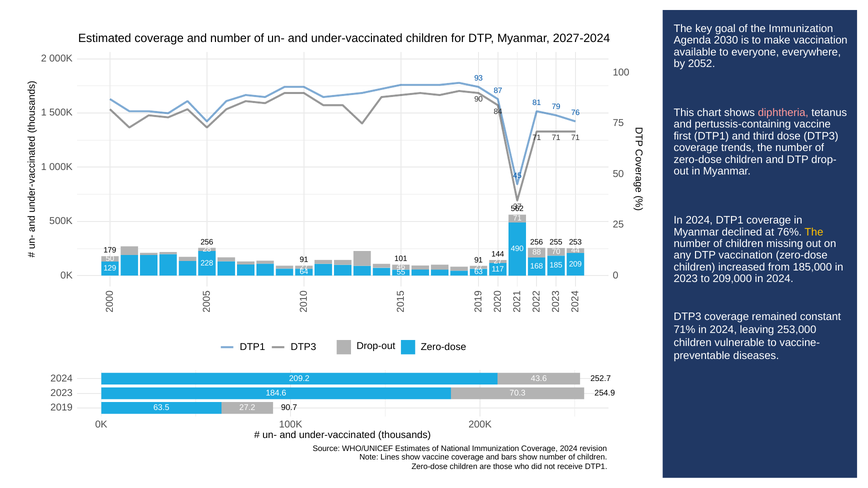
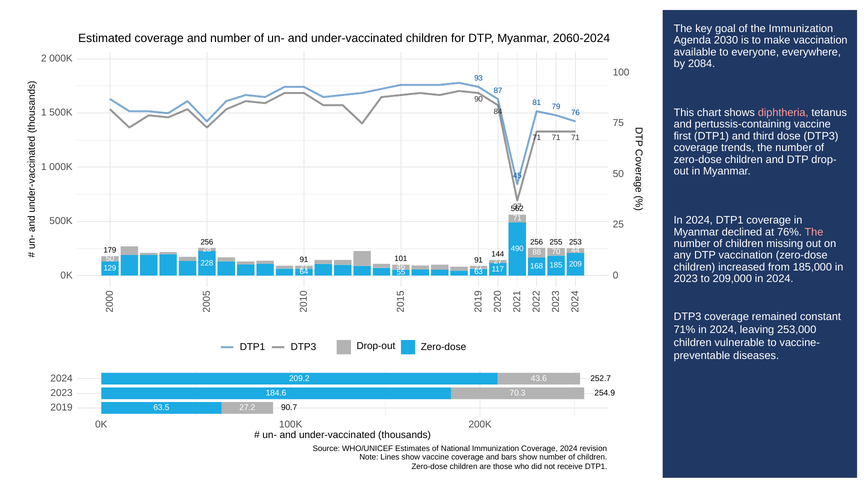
2027-2024: 2027-2024 -> 2060-2024 (581, 39)
2052: 2052 -> 2084 (702, 64)
The colour: yellow -> pink (814, 232)
